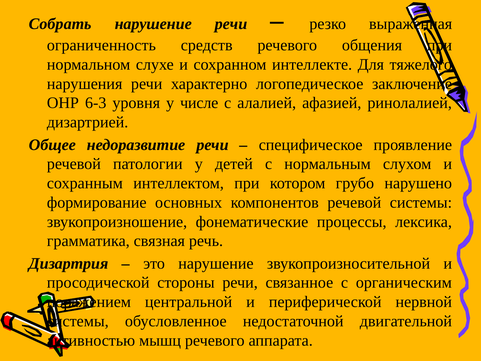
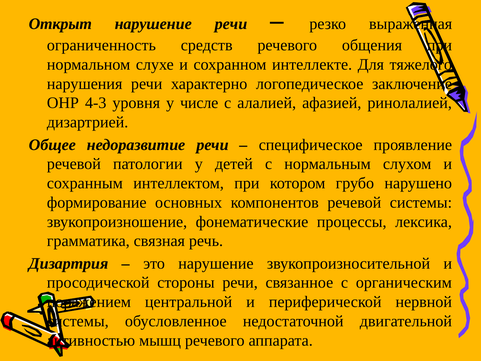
Собрать: Собрать -> Открыт (60, 24)
6-3: 6-3 -> 4-3 (96, 103)
